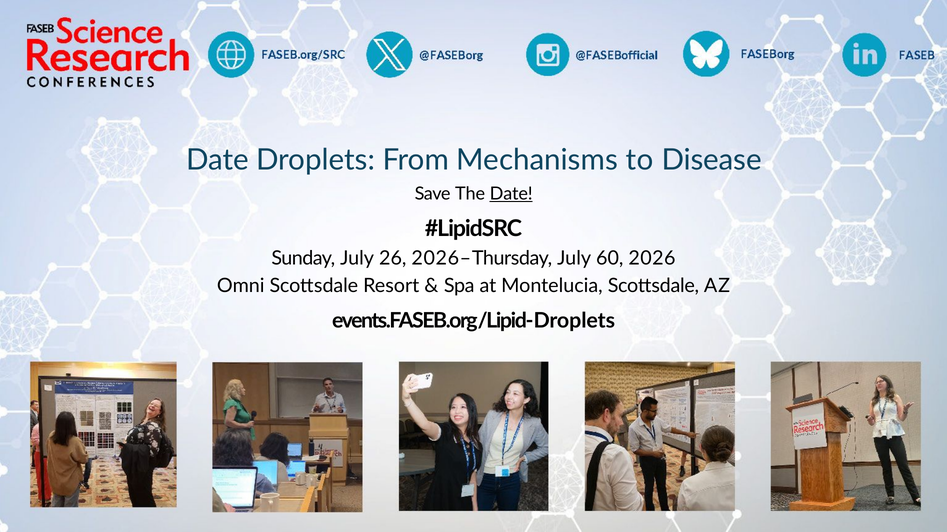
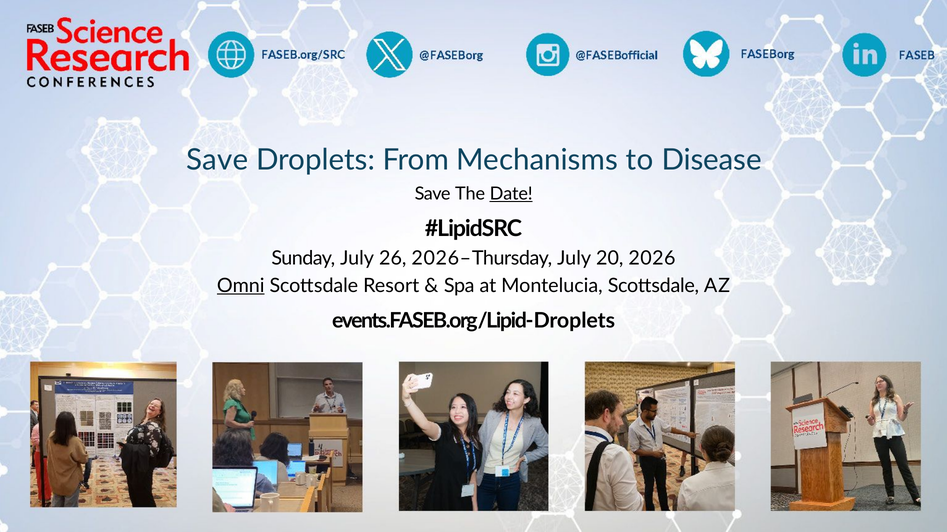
Date: Date -> Save (217, 160)
60: 60 -> 20 (610, 259)
Omni underline: none -> present (241, 286)
